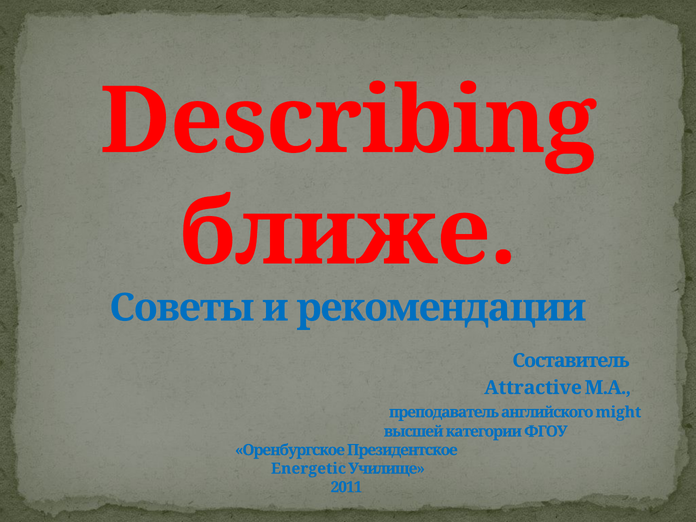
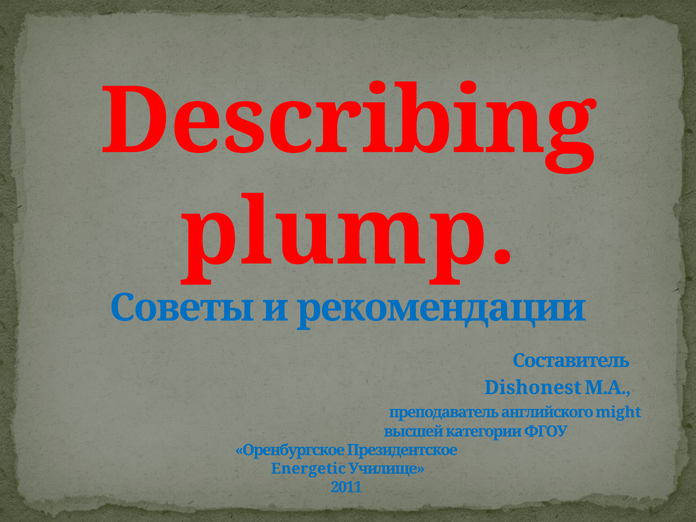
ближе: ближе -> plump (348, 233)
Attractive: Attractive -> Dishonest (533, 388)
